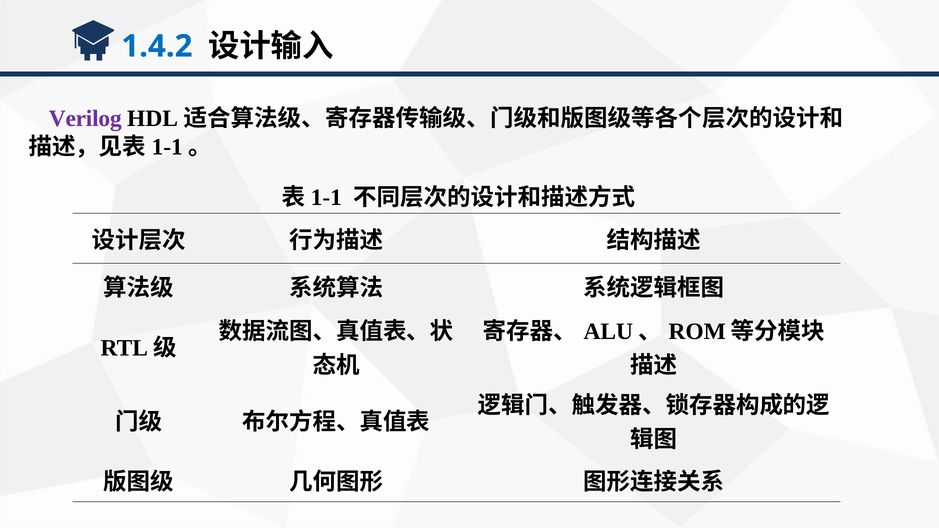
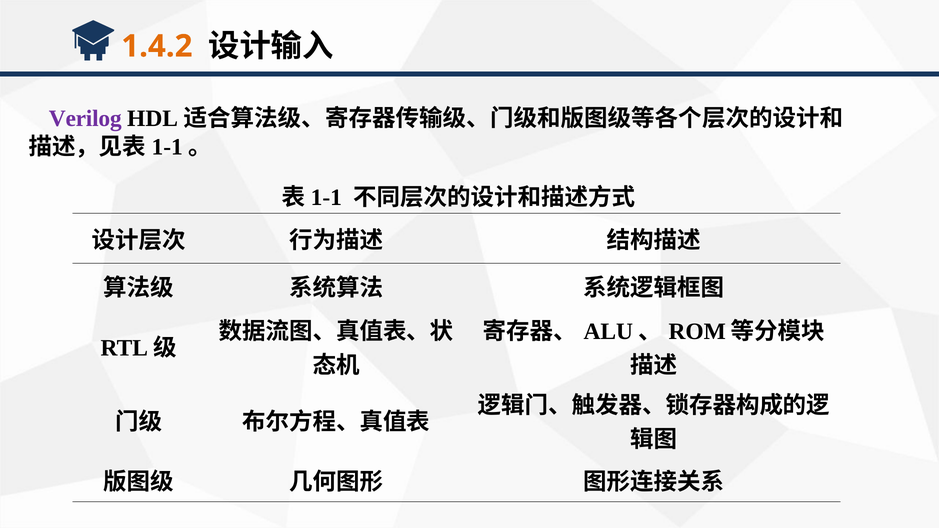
1.4.2 colour: blue -> orange (157, 46)
